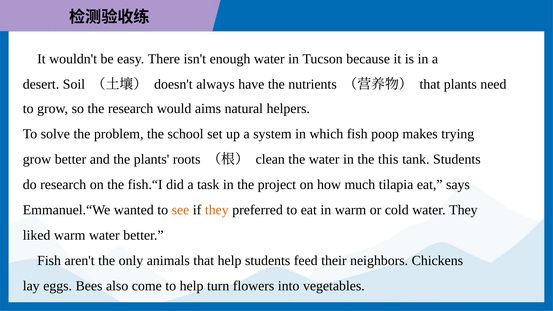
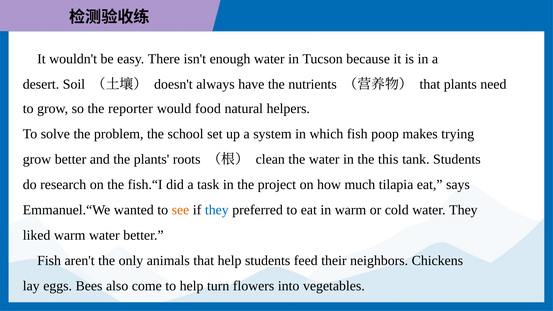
the research: research -> reporter (131, 109)
aims: aims -> food (208, 109)
they colour: orange -> blue (217, 210)
